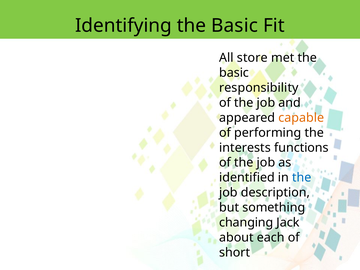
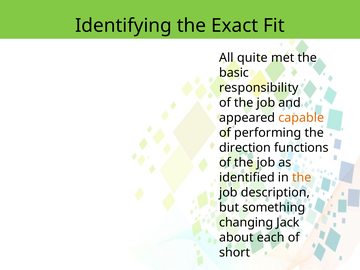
Identifying the Basic: Basic -> Exact (235, 26)
store: store -> quite (252, 58)
interests: interests -> direction (245, 148)
the colour: blue -> orange (302, 178)
